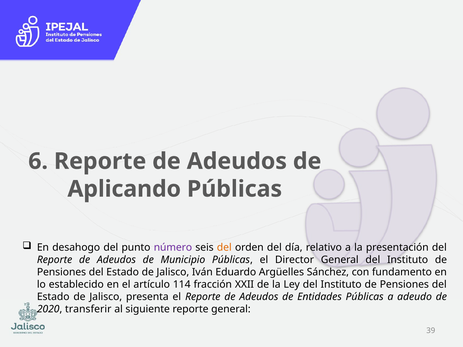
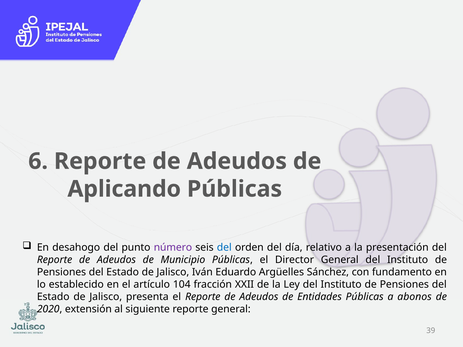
del colour: orange -> blue (224, 248)
114: 114 -> 104 (182, 285)
adeudo: adeudo -> abonos (415, 297)
transferir: transferir -> extensión (88, 309)
